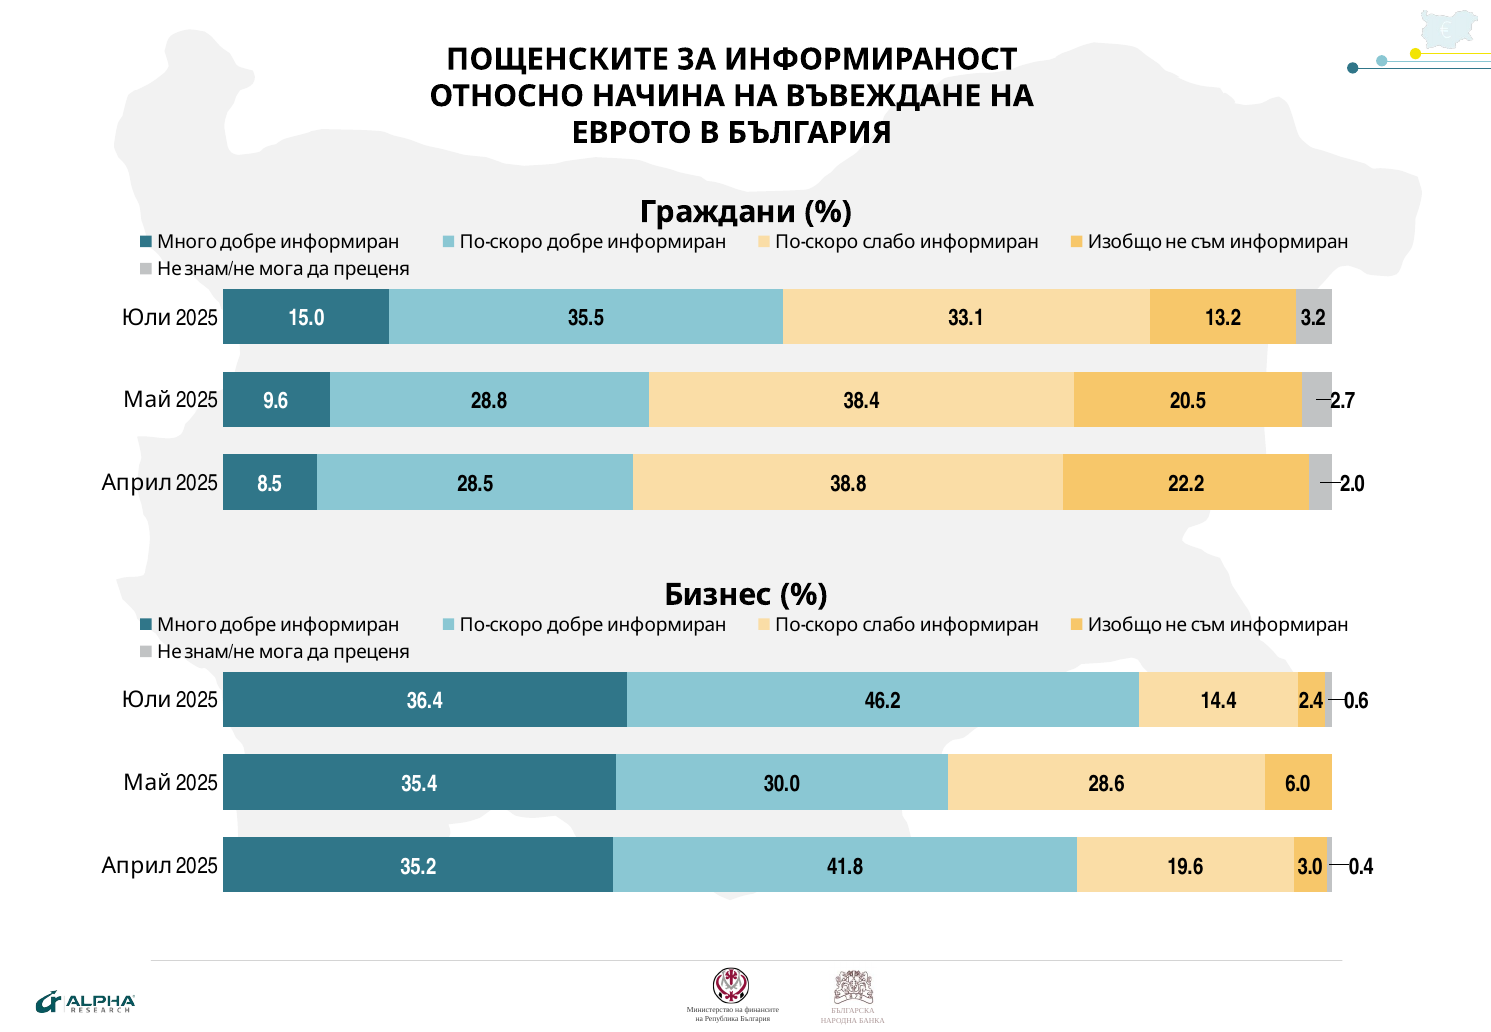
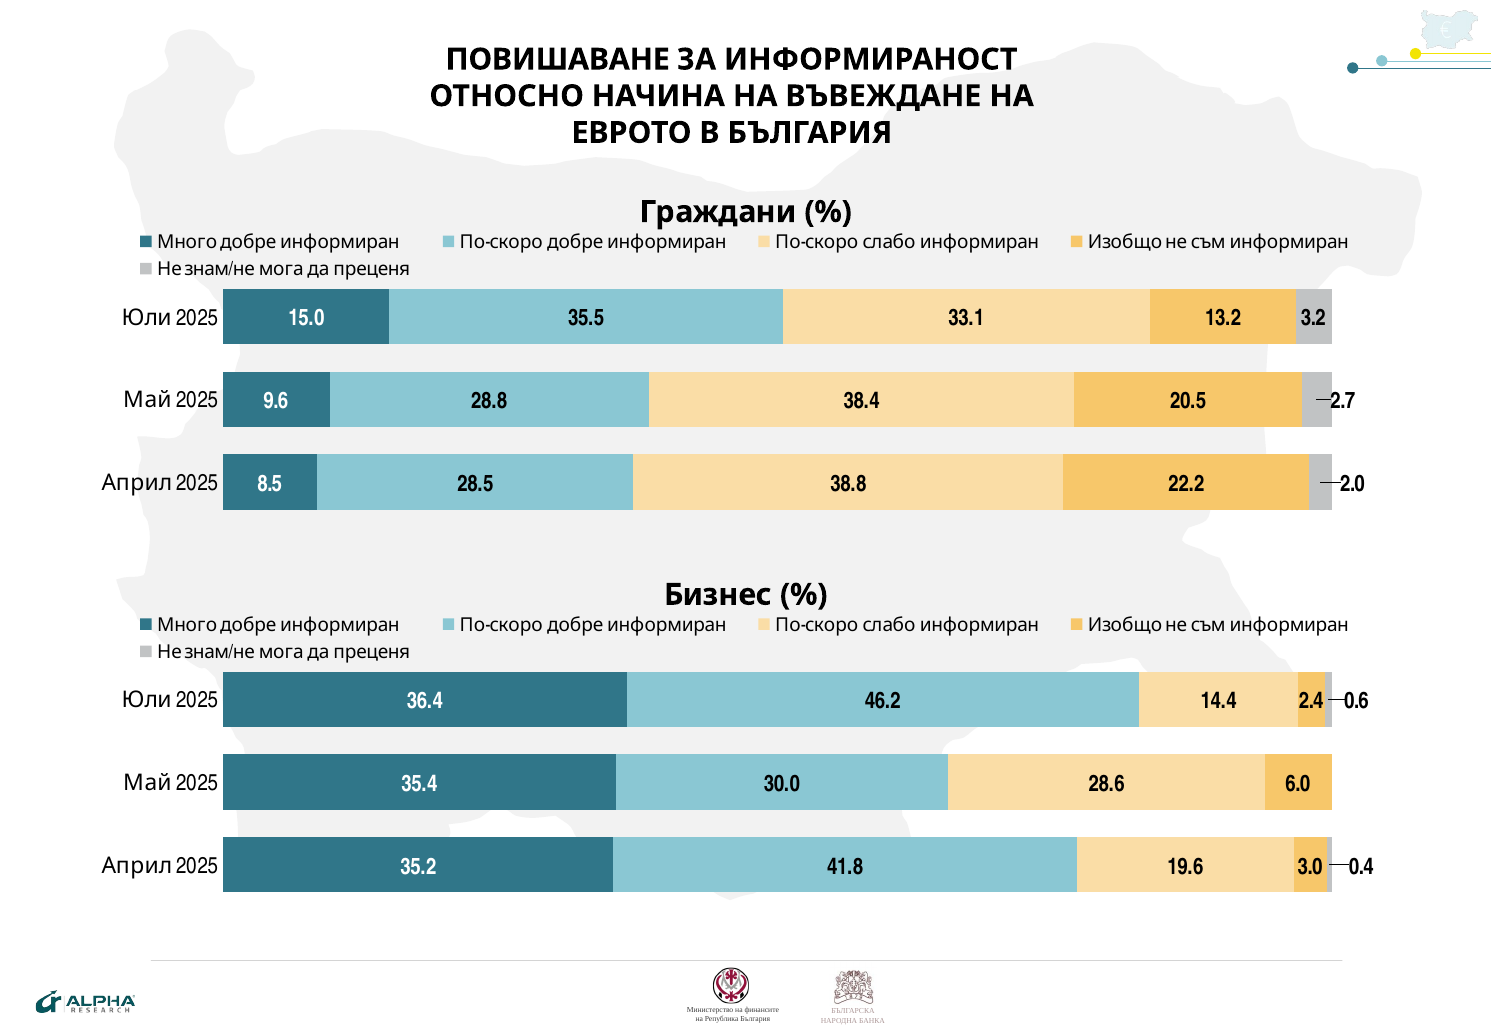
ПОЩЕНСКИТЕ: ПОЩЕНСКИТЕ -> ПОВИШАВАНЕ (558, 59)
